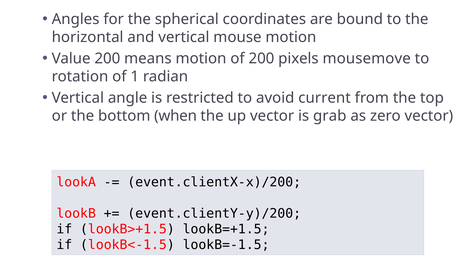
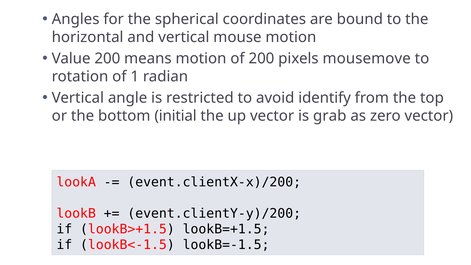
current: current -> identify (325, 98)
when: when -> initial (176, 116)
